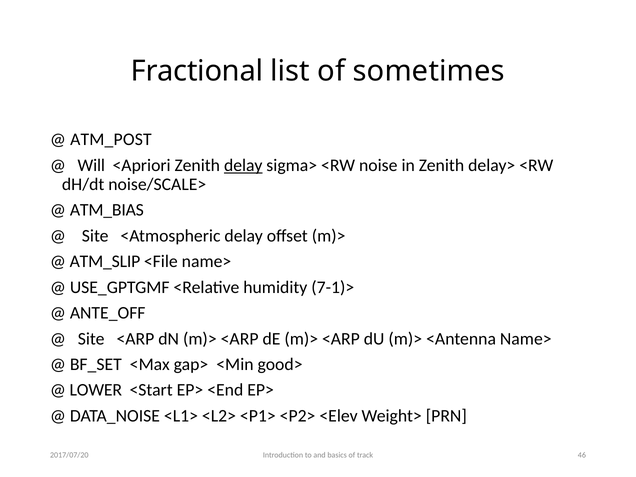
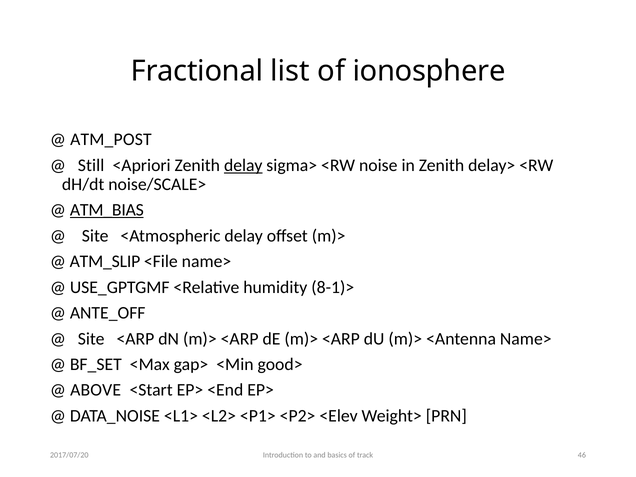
sometimes: sometimes -> ionosphere (429, 71)
Will: Will -> Still (91, 165)
ATM_BIAS underline: none -> present (107, 210)
7-1)>: 7-1)> -> 8-1)> (333, 287)
LOWER: LOWER -> ABOVE (96, 390)
